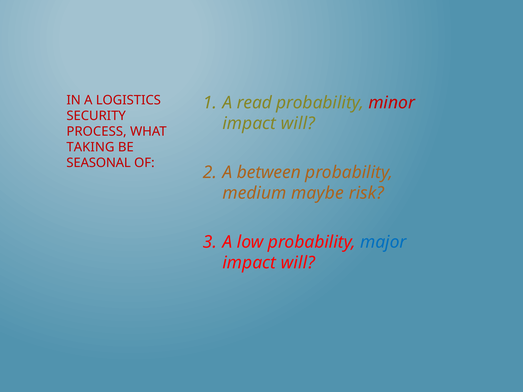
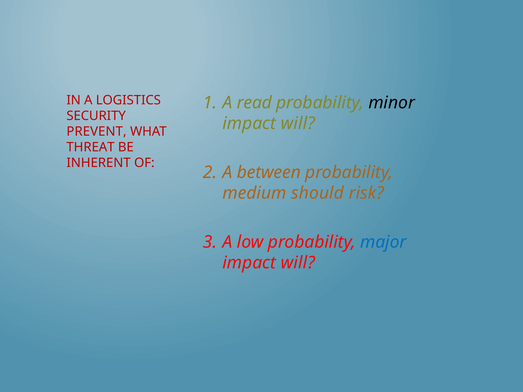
minor colour: red -> black (392, 103)
PROCESS: PROCESS -> PREVENT (97, 132)
TAKING: TAKING -> THREAT (90, 147)
SEASONAL: SEASONAL -> INHERENT (99, 163)
maybe: maybe -> should (318, 193)
